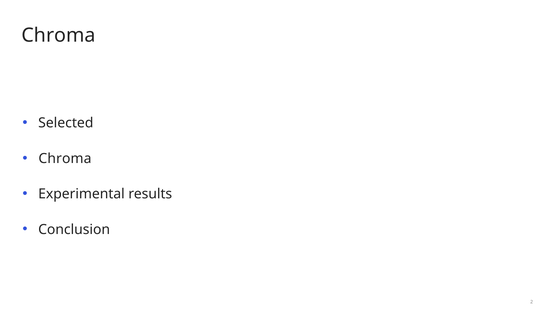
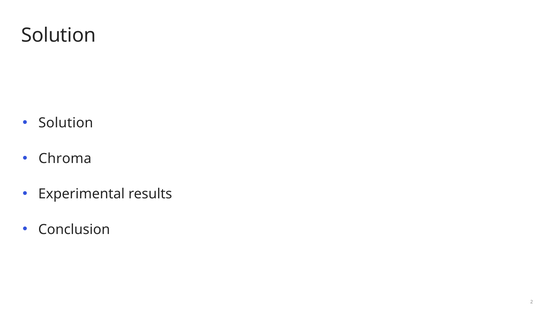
Chroma: Chroma -> Solution (59, 35)
Selected: Selected -> Solution (66, 123)
